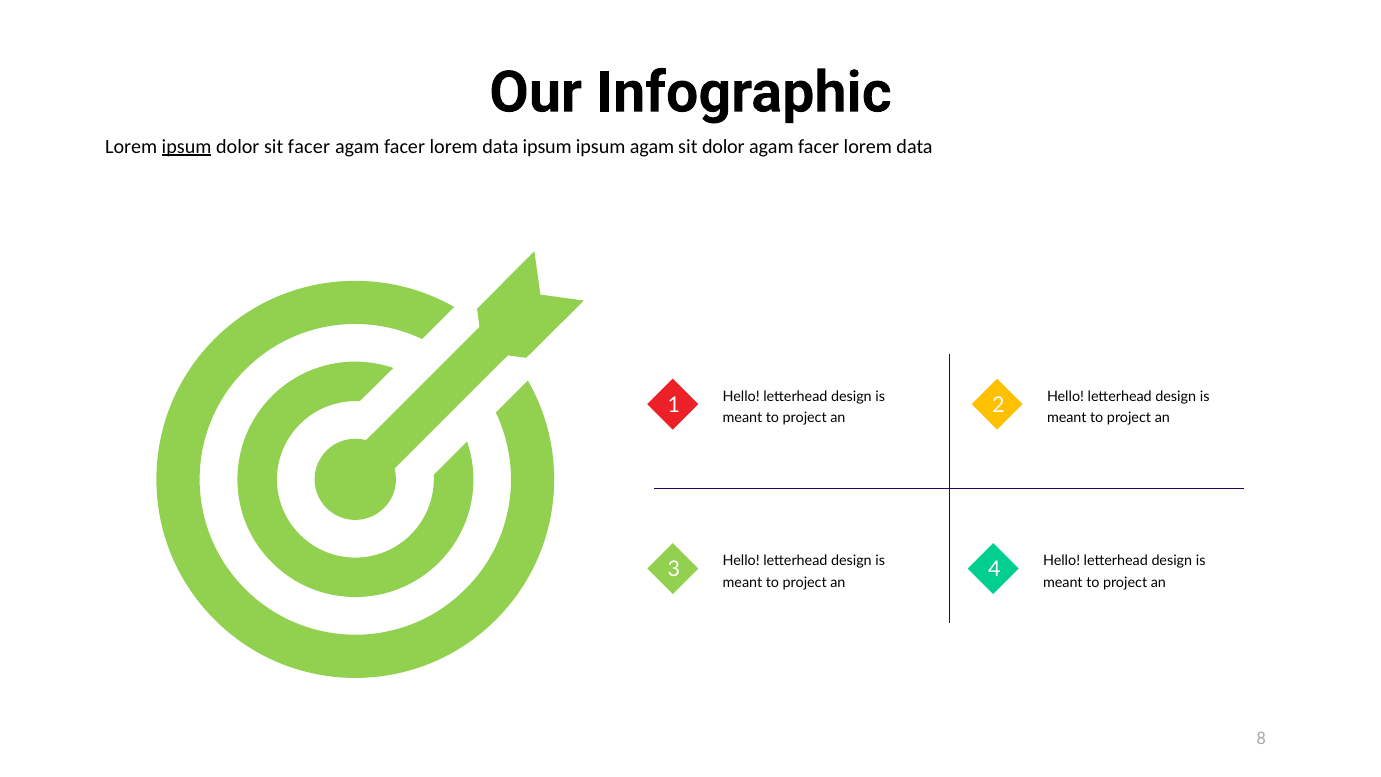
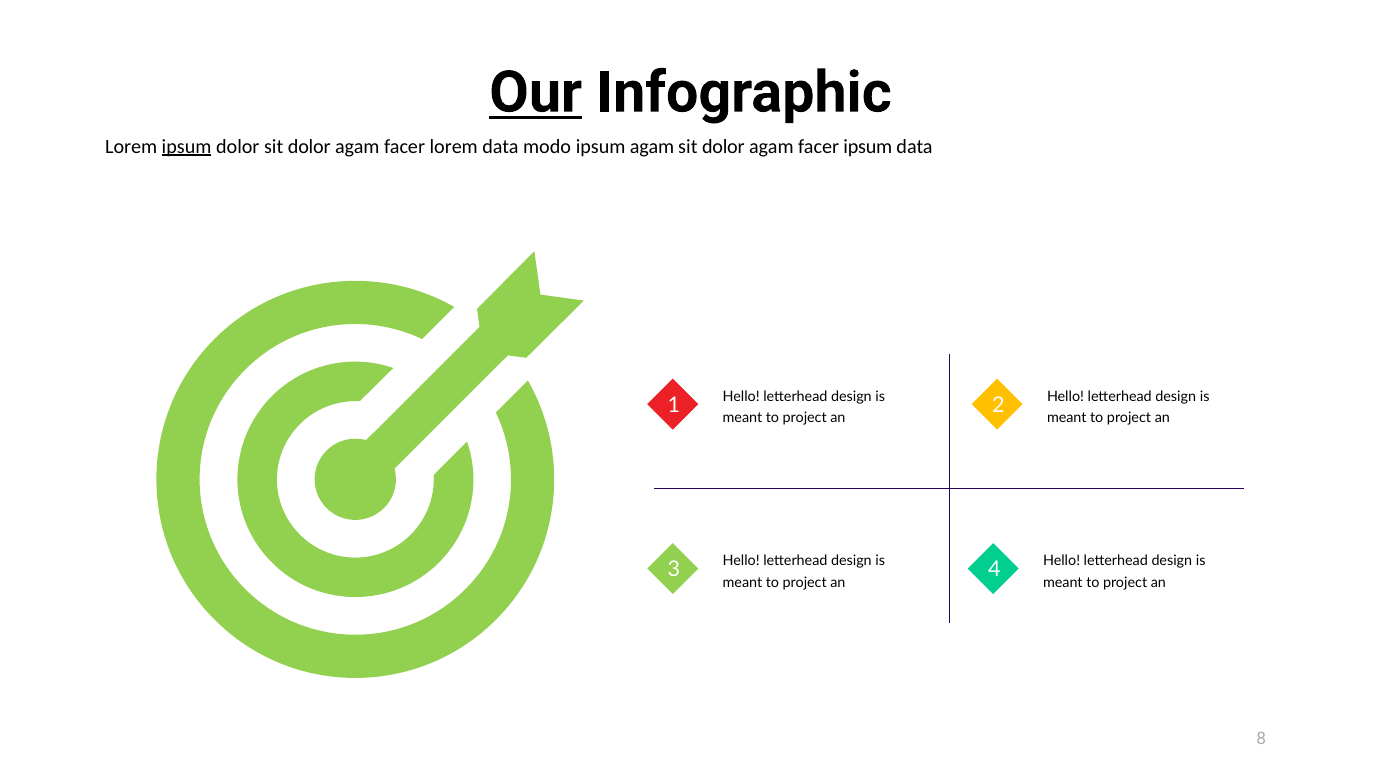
Our underline: none -> present (536, 93)
dolor sit facer: facer -> dolor (309, 146)
data ipsum: ipsum -> modo (547, 146)
lorem: lorem -> ipsum (868, 146)
